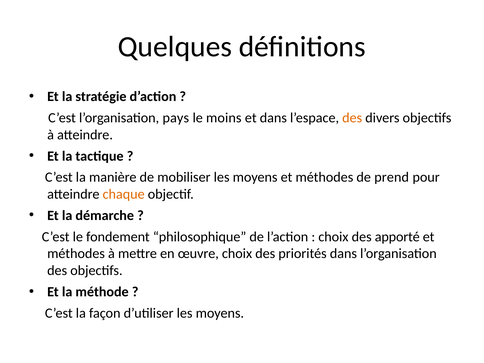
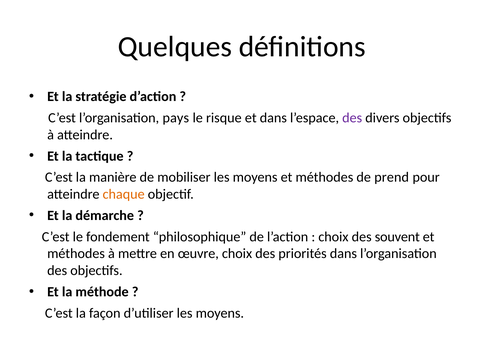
moins: moins -> risque (224, 118)
des colour: orange -> purple (352, 118)
apporté: apporté -> souvent (397, 237)
